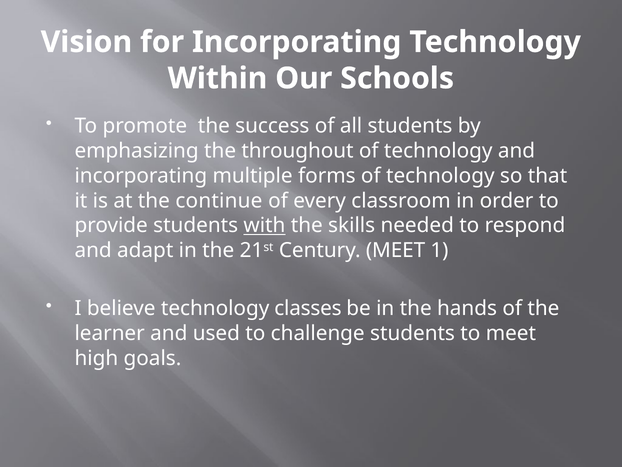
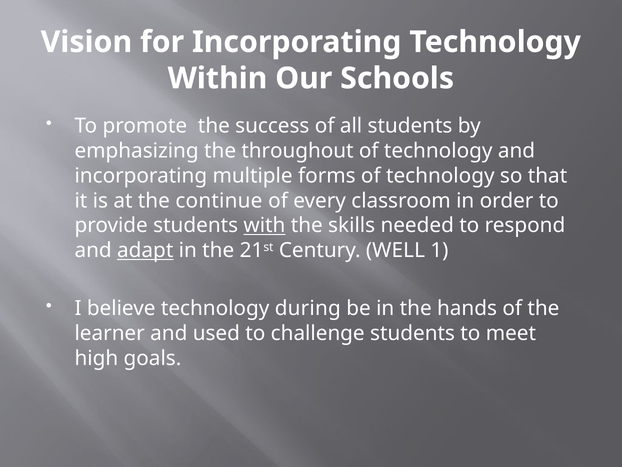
adapt underline: none -> present (145, 250)
Century MEET: MEET -> WELL (395, 250)
classes: classes -> during (308, 308)
